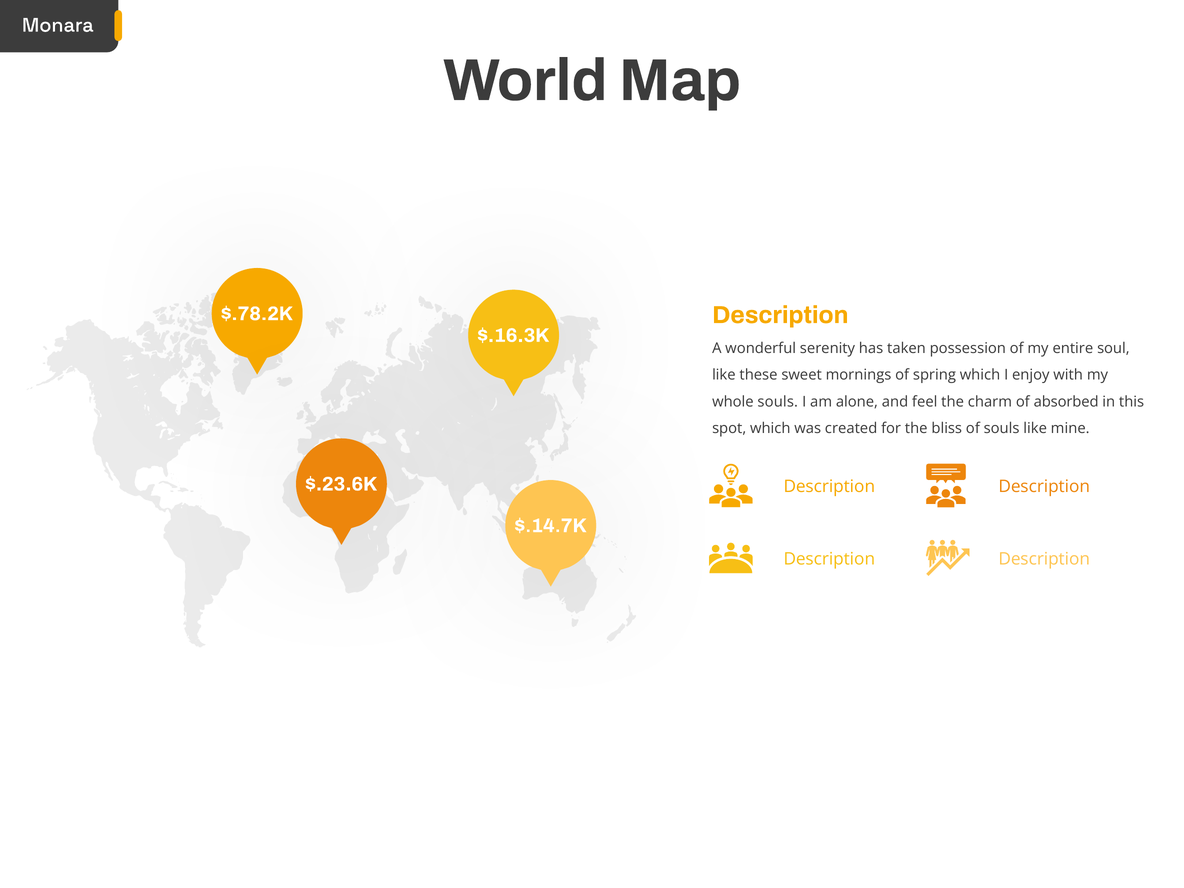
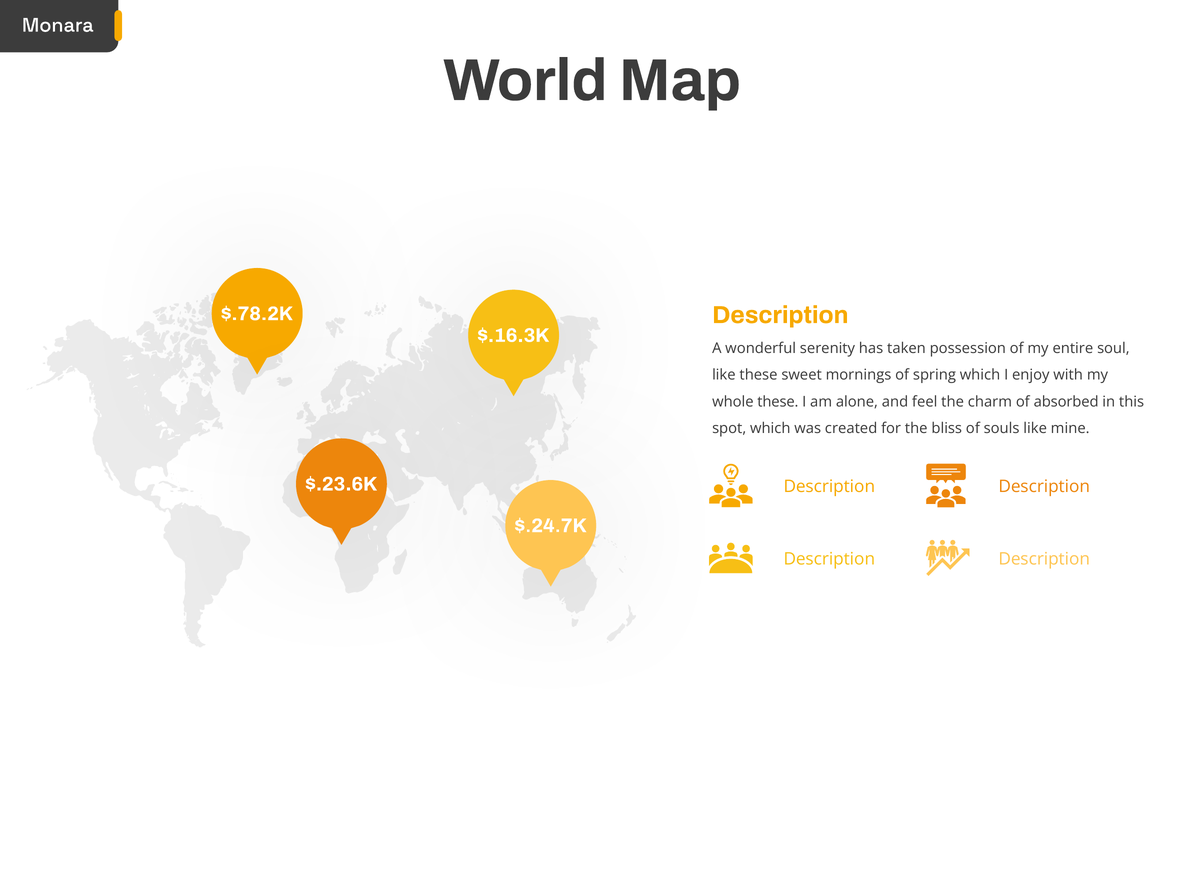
whole souls: souls -> these (778, 402)
$.14.7K: $.14.7K -> $.24.7K (551, 526)
